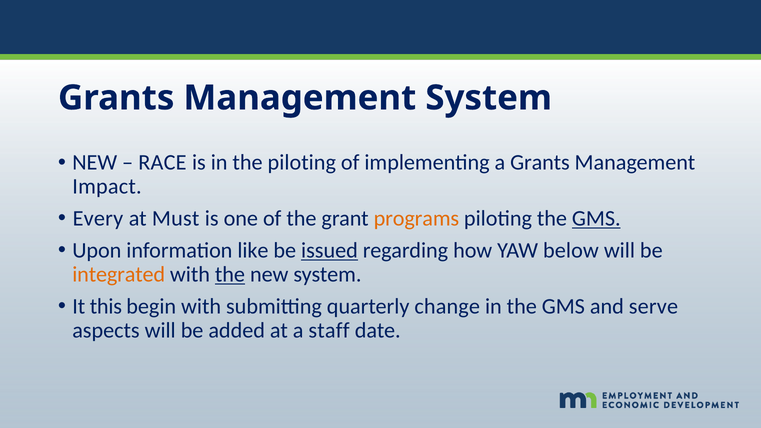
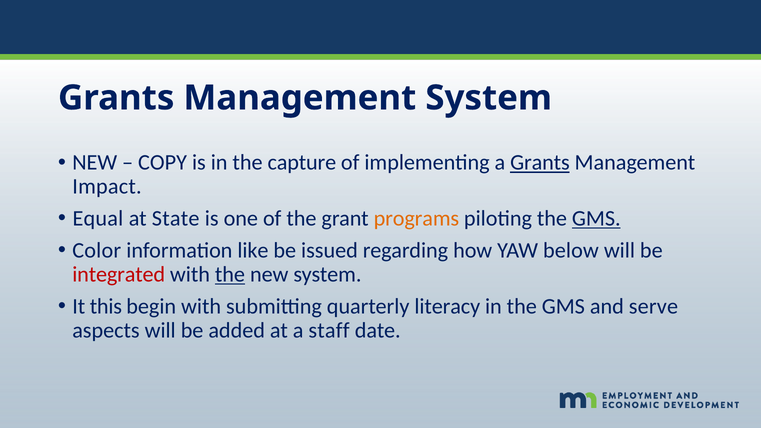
RACE: RACE -> COPY (163, 163)
the piloting: piloting -> capture (302, 163)
Grants underline: none -> present (540, 163)
Every: Every -> Equal (98, 219)
Must: Must -> State (176, 219)
Upon: Upon -> Color (97, 250)
issued underline: present -> none (329, 250)
integrated colour: orange -> red (119, 274)
change: change -> literacy (447, 306)
